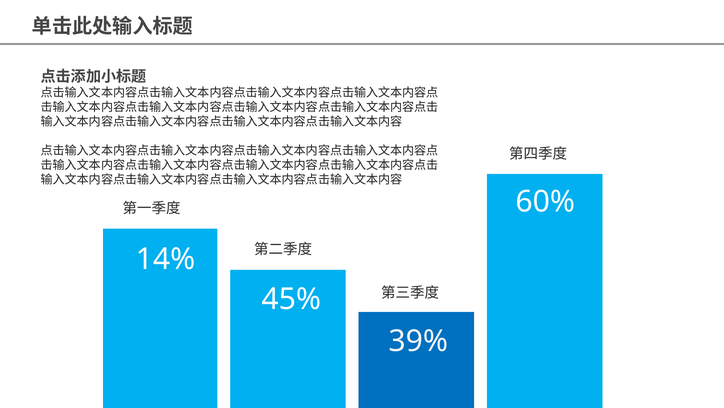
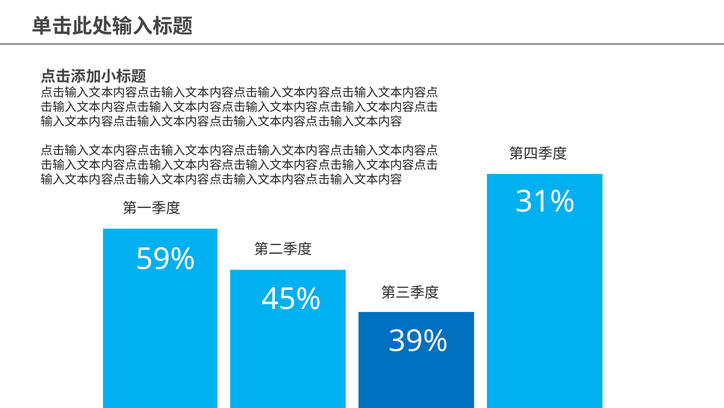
60%: 60% -> 31% (545, 202)
14%: 14% -> 59% (165, 259)
